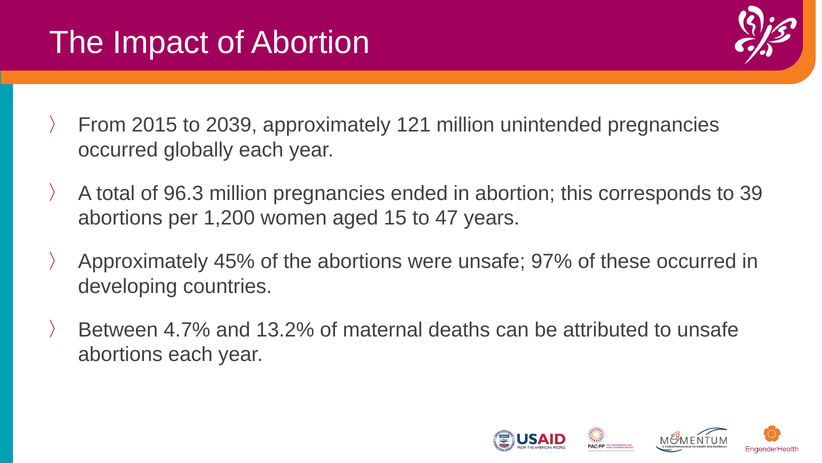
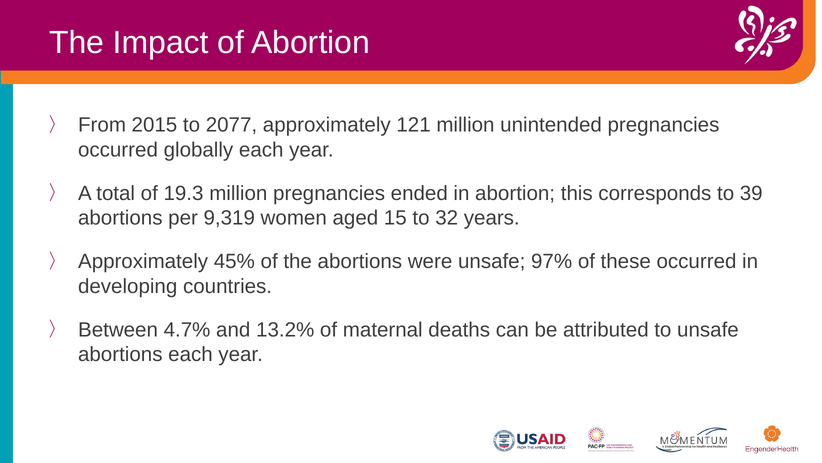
2039: 2039 -> 2077 (231, 125)
96.3: 96.3 -> 19.3 (184, 193)
1,200: 1,200 -> 9,319 (229, 218)
47: 47 -> 32 (447, 218)
